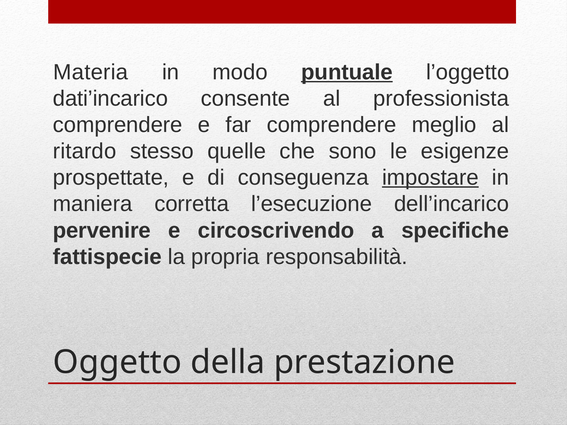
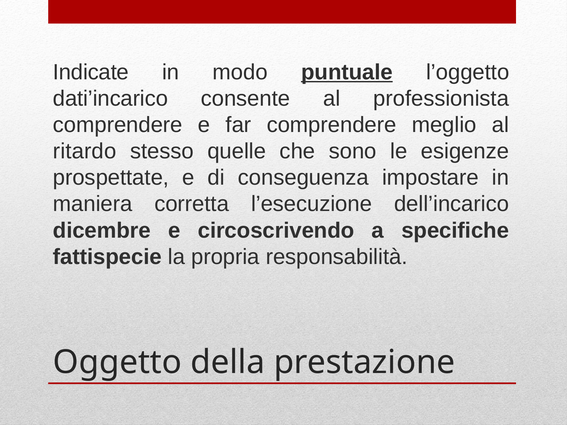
Materia: Materia -> Indicate (91, 72)
impostare underline: present -> none (430, 178)
pervenire: pervenire -> dicembre (102, 231)
